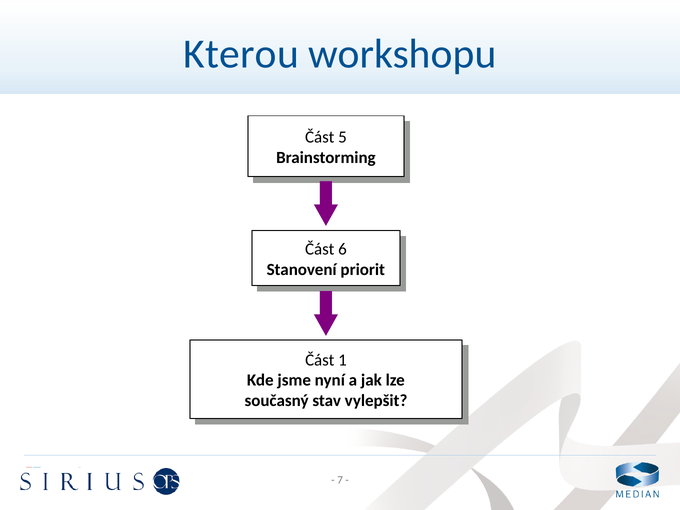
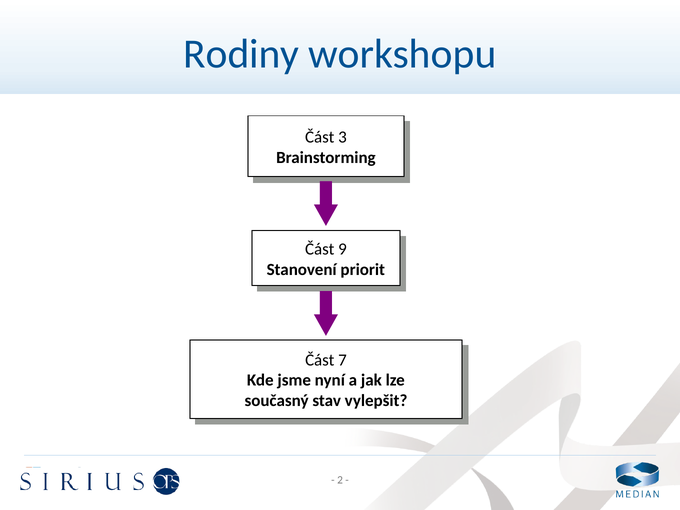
Kterou: Kterou -> Rodiny (241, 54)
5: 5 -> 3 (342, 137)
6: 6 -> 9 (342, 249)
1: 1 -> 7 (343, 360)
7: 7 -> 2 (340, 480)
